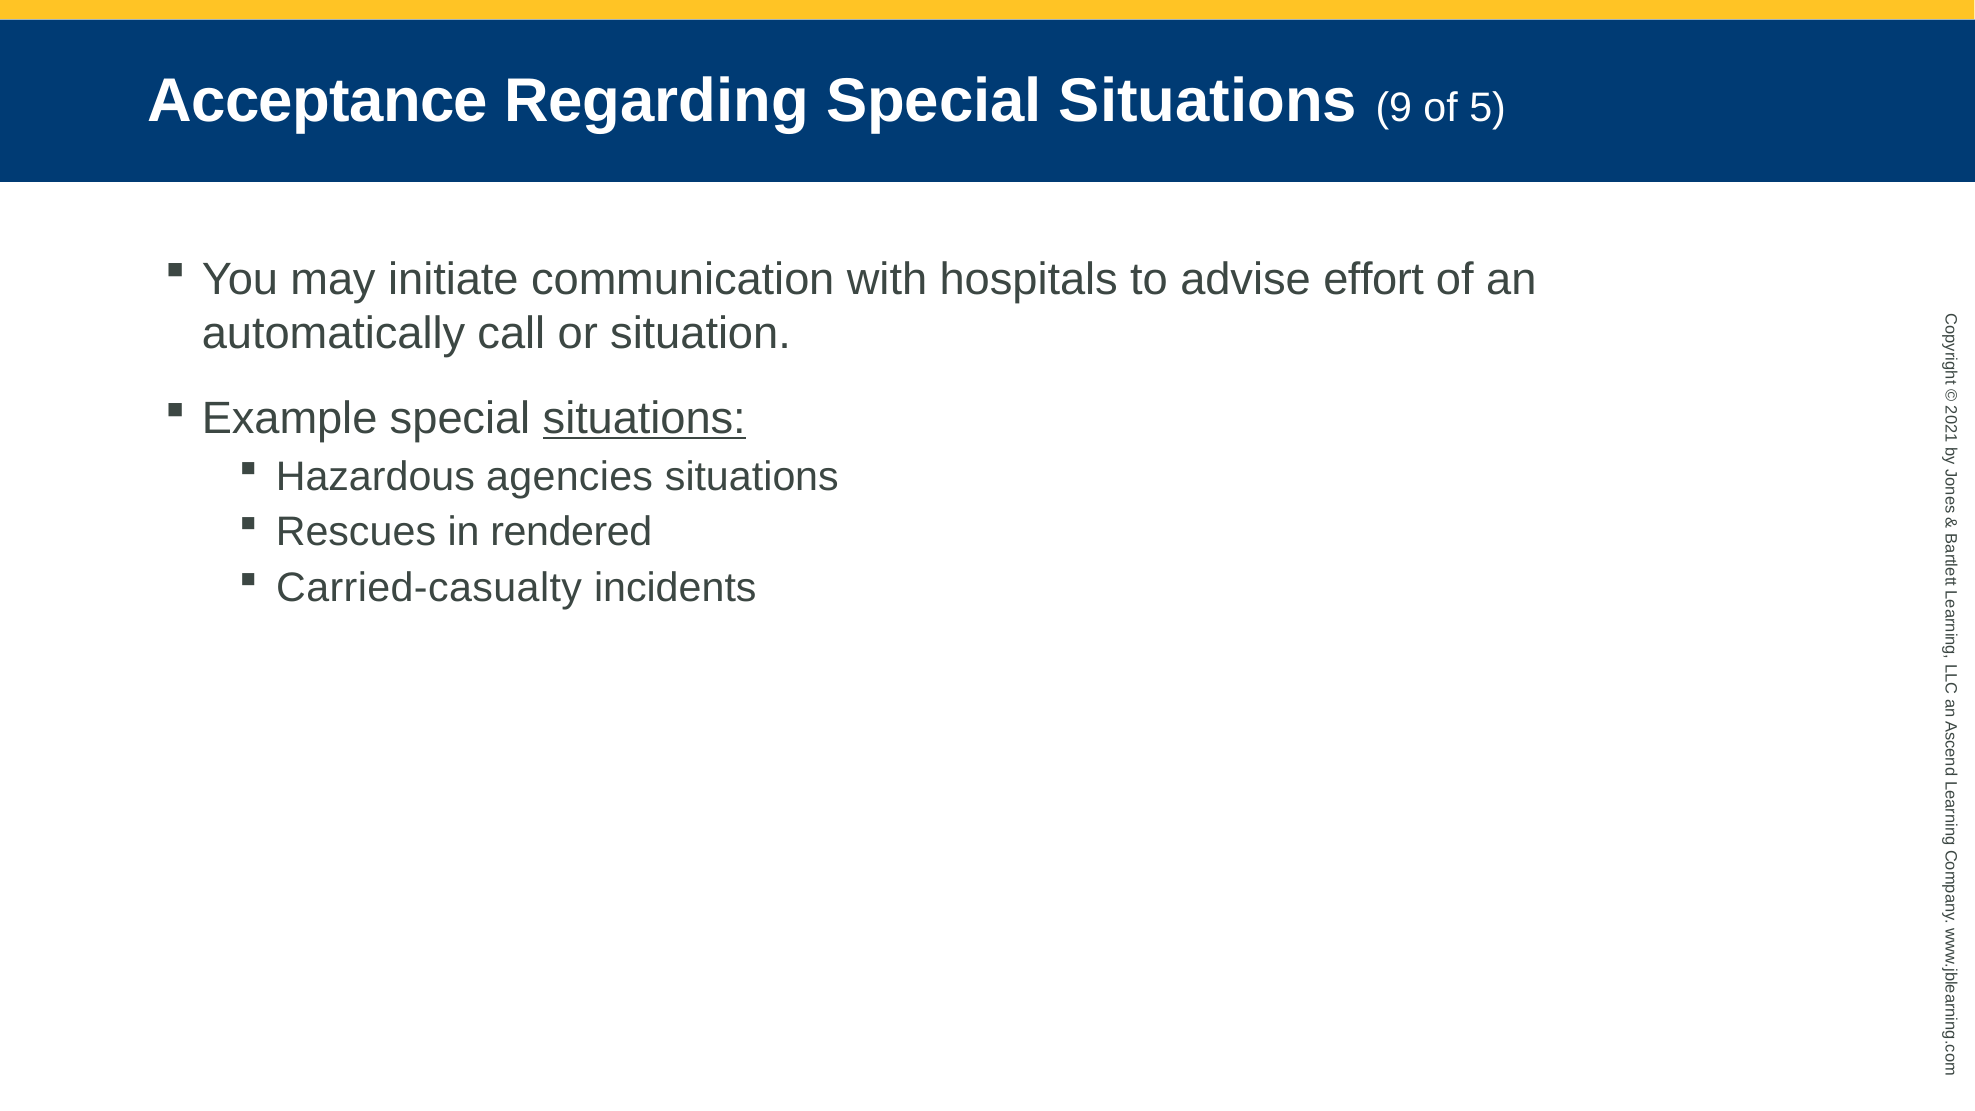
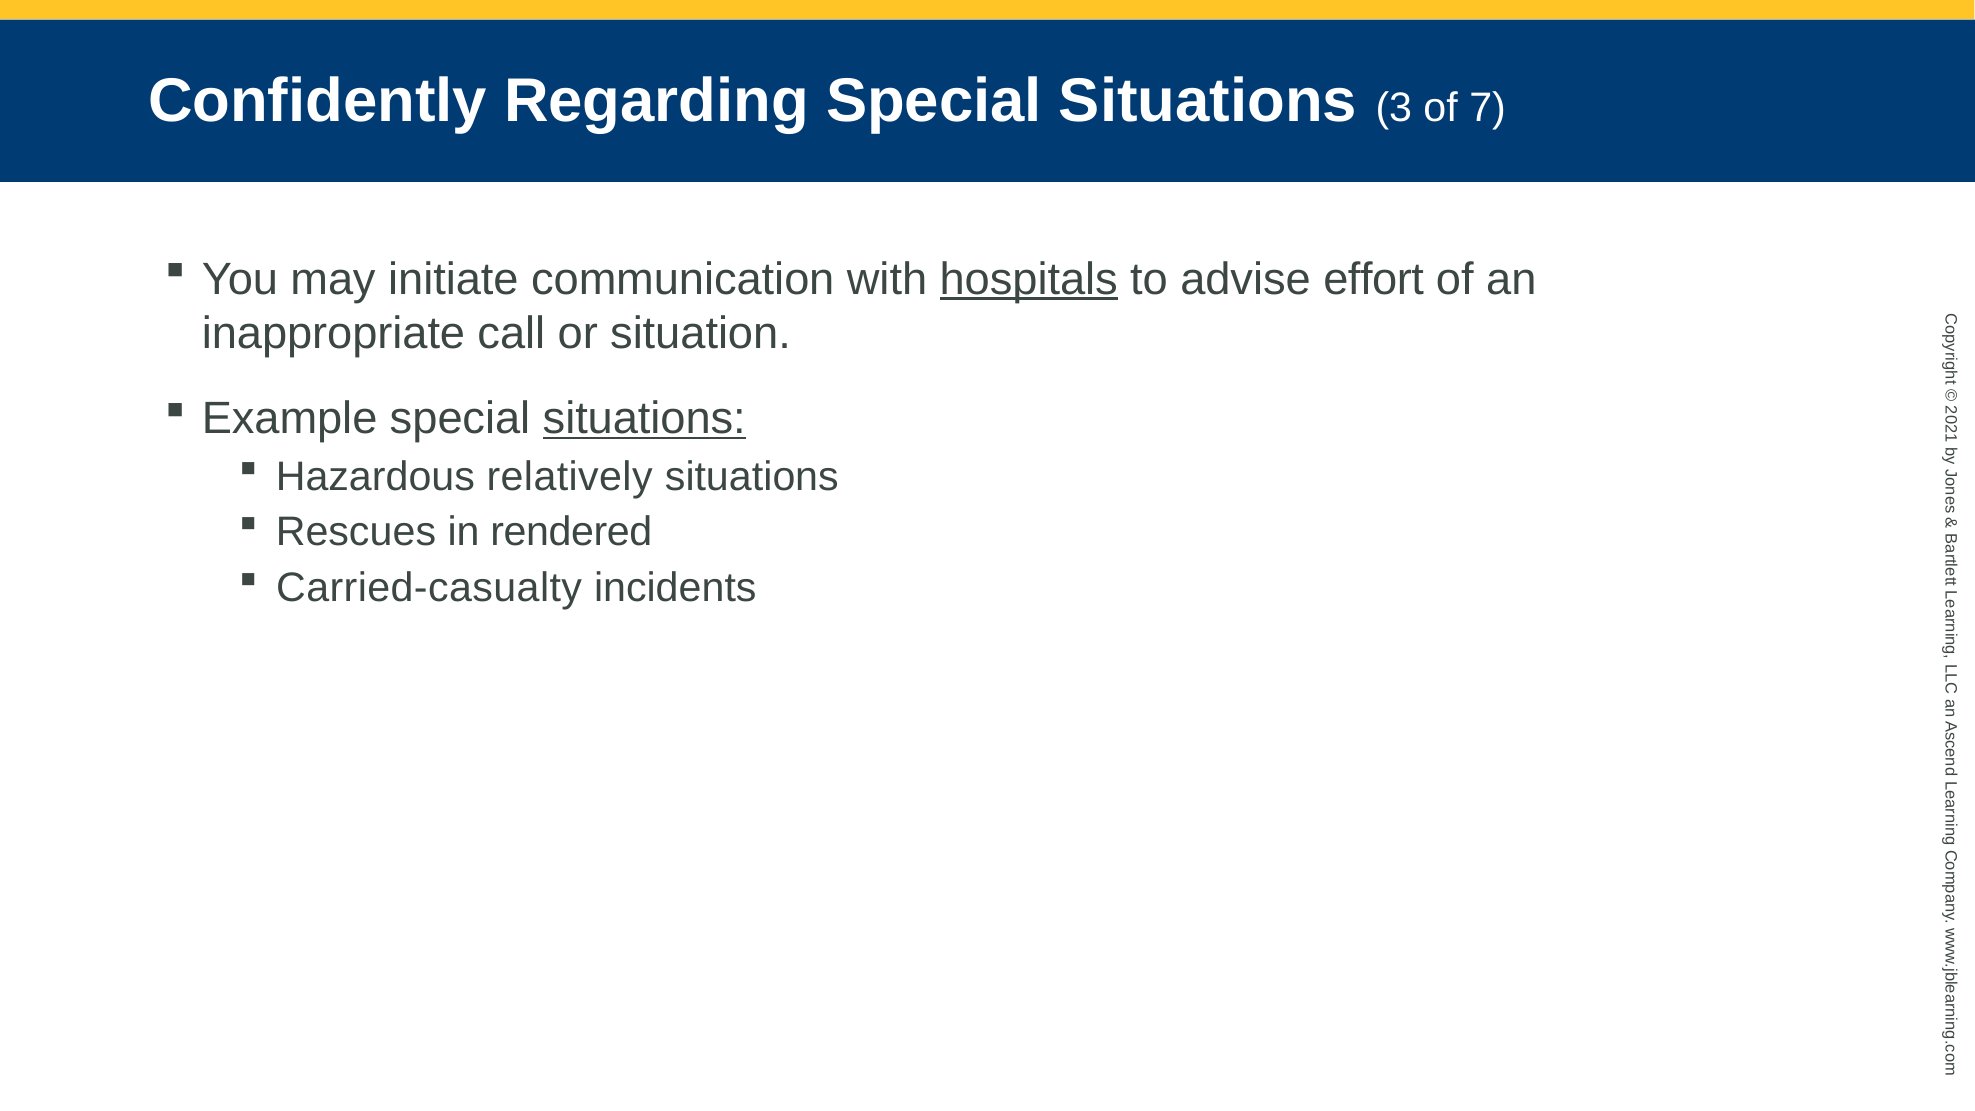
Acceptance: Acceptance -> Confidently (318, 101)
9: 9 -> 3 (1394, 108)
5: 5 -> 7 (1488, 108)
hospitals underline: none -> present (1029, 279)
automatically: automatically -> inappropriate (333, 334)
agencies: agencies -> relatively (570, 476)
